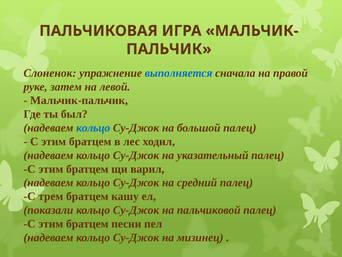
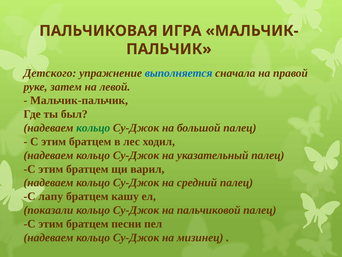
Слоненок: Слоненок -> Детского (50, 73)
кольцо colour: blue -> green (93, 128)
трем: трем -> лапу (51, 196)
